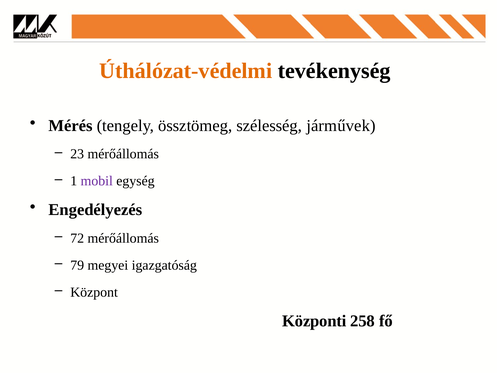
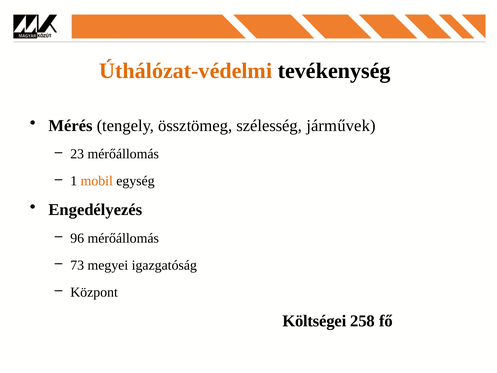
mobil colour: purple -> orange (97, 181)
72: 72 -> 96 (77, 238)
79: 79 -> 73 (77, 265)
Központi: Központi -> Költségei (314, 321)
